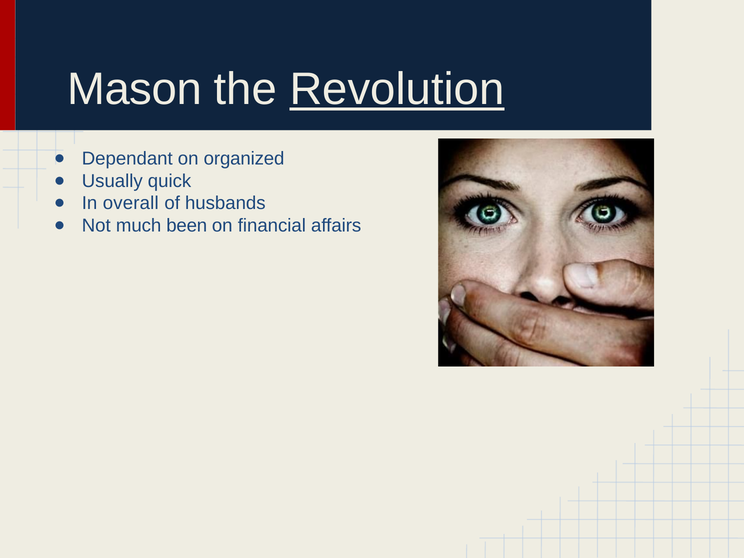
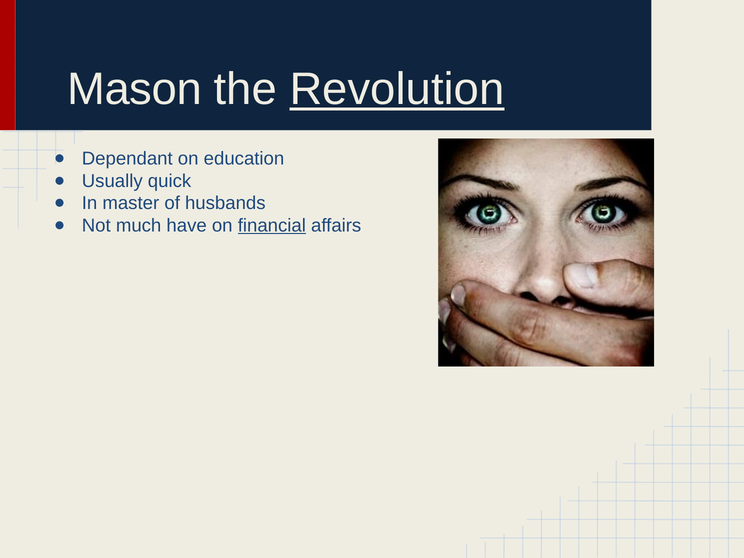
organized: organized -> education (244, 159)
overall: overall -> master (131, 203)
been: been -> have (187, 226)
financial underline: none -> present (272, 226)
